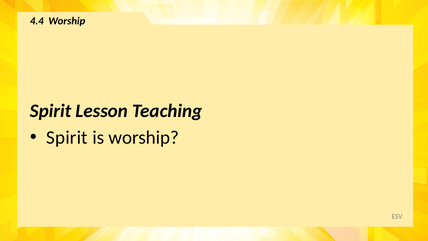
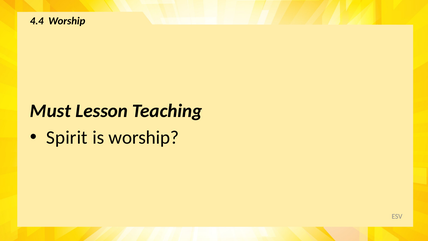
Spirit: Spirit -> Must (51, 111)
